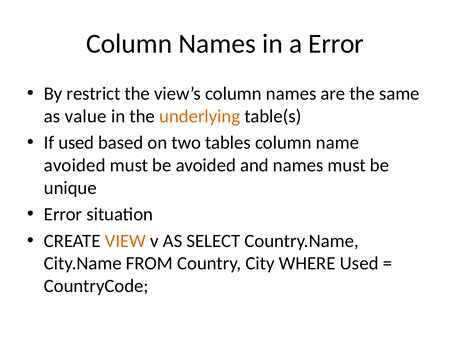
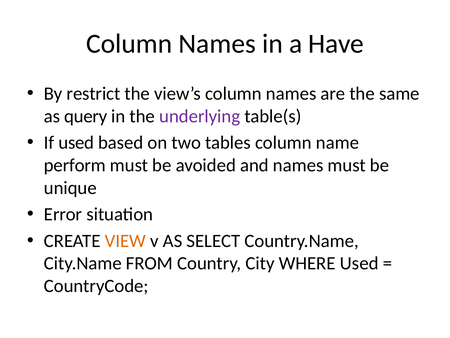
a Error: Error -> Have (336, 44)
value: value -> query (86, 116)
underlying colour: orange -> purple (200, 116)
avoided: avoided -> perform (75, 165)
